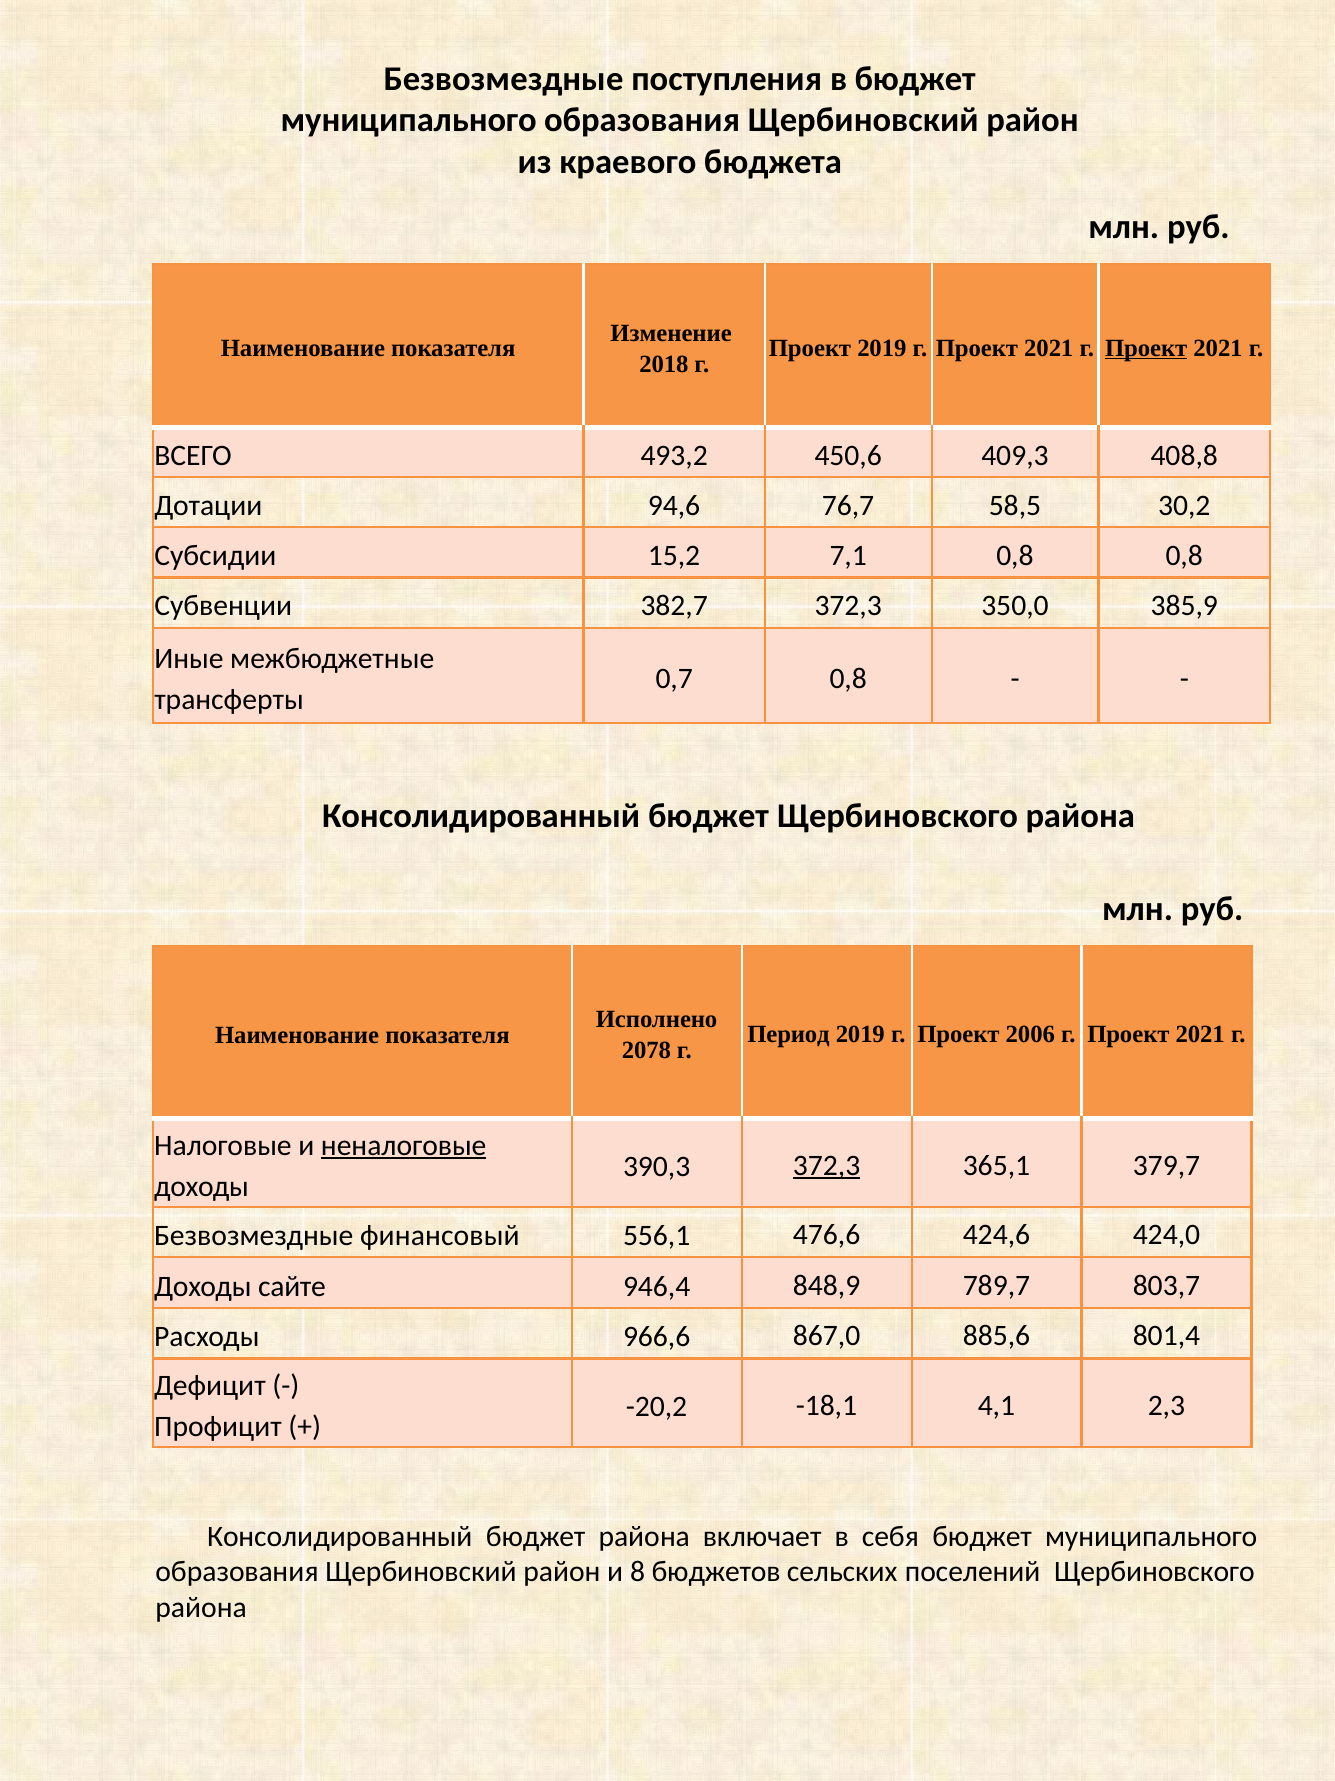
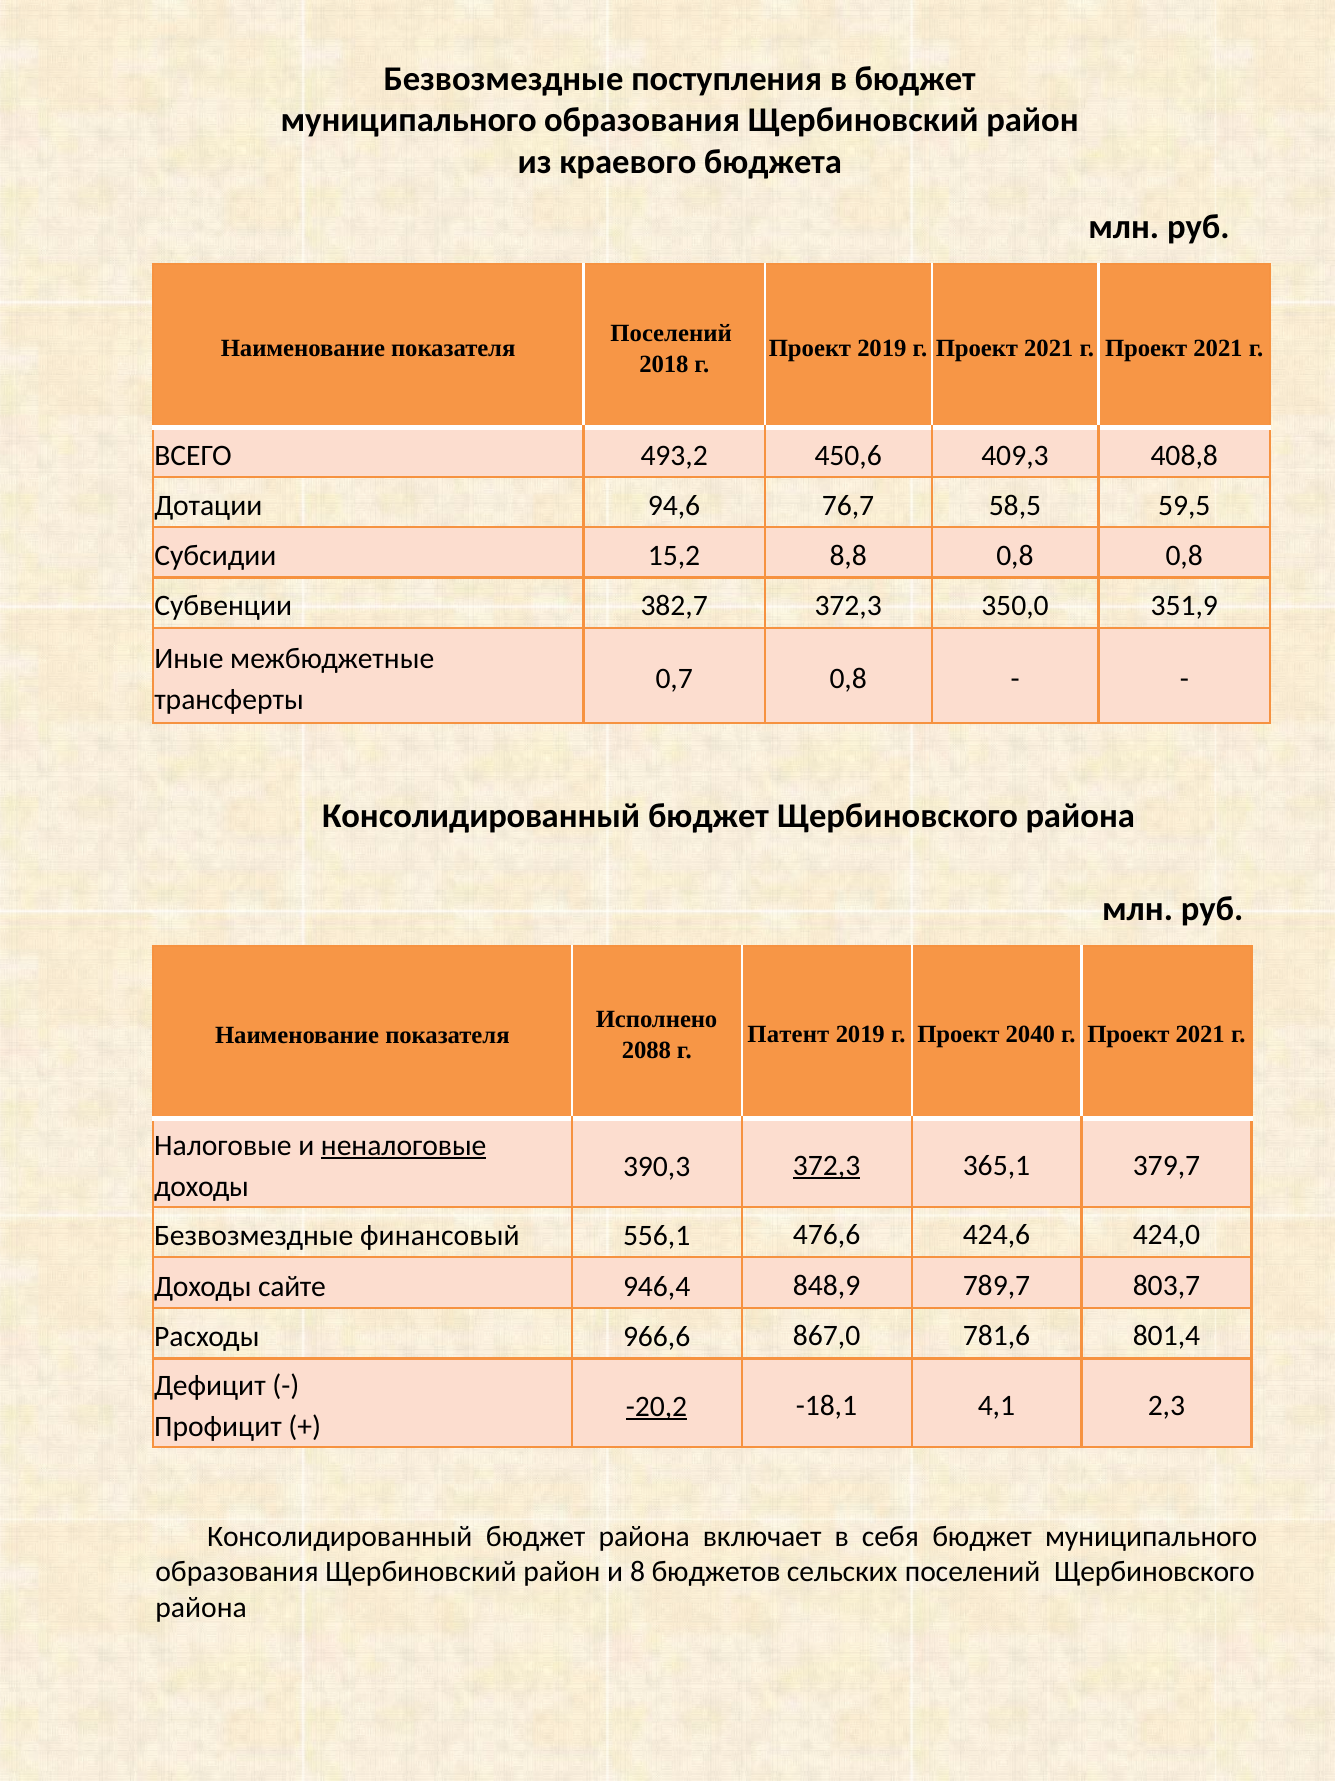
Изменение: Изменение -> Поселений (671, 333)
Проект underline: present -> none (1146, 348)
30,2: 30,2 -> 59,5 (1184, 505)
7,1: 7,1 -> 8,8 (848, 555)
385,9: 385,9 -> 351,9 (1184, 605)
Период: Период -> Патент (788, 1034)
2006: 2006 -> 2040 (1030, 1034)
2078: 2078 -> 2088 (646, 1050)
885,6: 885,6 -> 781,6 (997, 1335)
-20,2 underline: none -> present (657, 1406)
